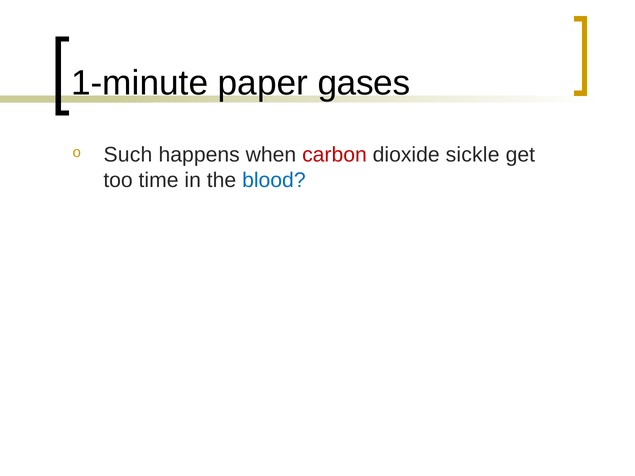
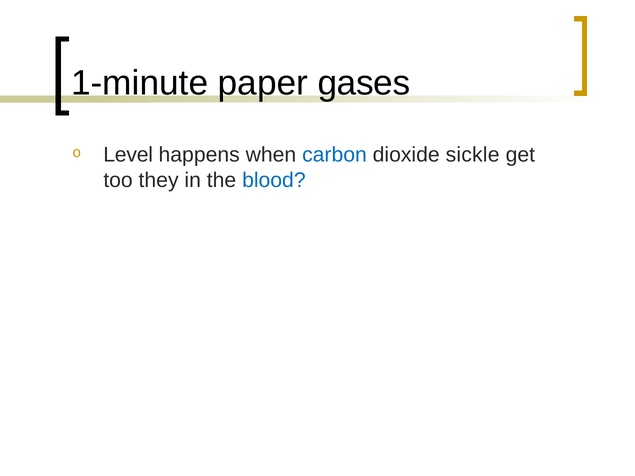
Such: Such -> Level (128, 155)
carbon colour: red -> blue (334, 155)
time: time -> they (159, 180)
